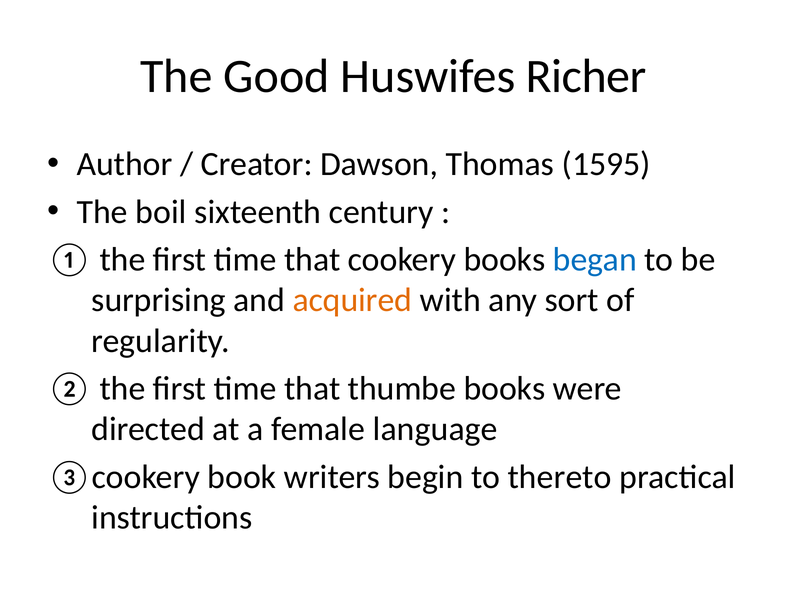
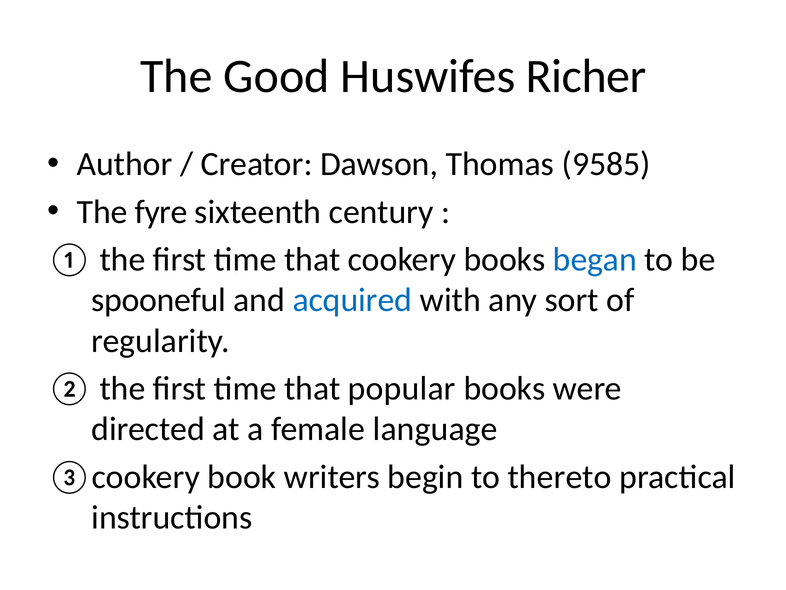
1595: 1595 -> 9585 (606, 164)
boil: boil -> fyre (161, 212)
surprising: surprising -> spooneful (159, 300)
acquired colour: orange -> blue (352, 300)
thumbe: thumbe -> popular (402, 388)
